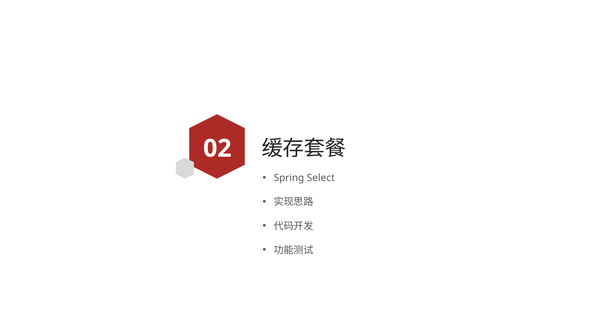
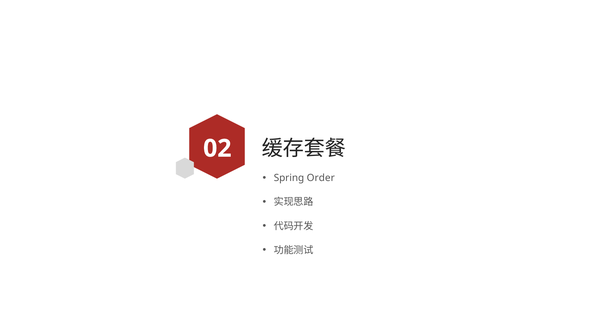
Select: Select -> Order (321, 178)
